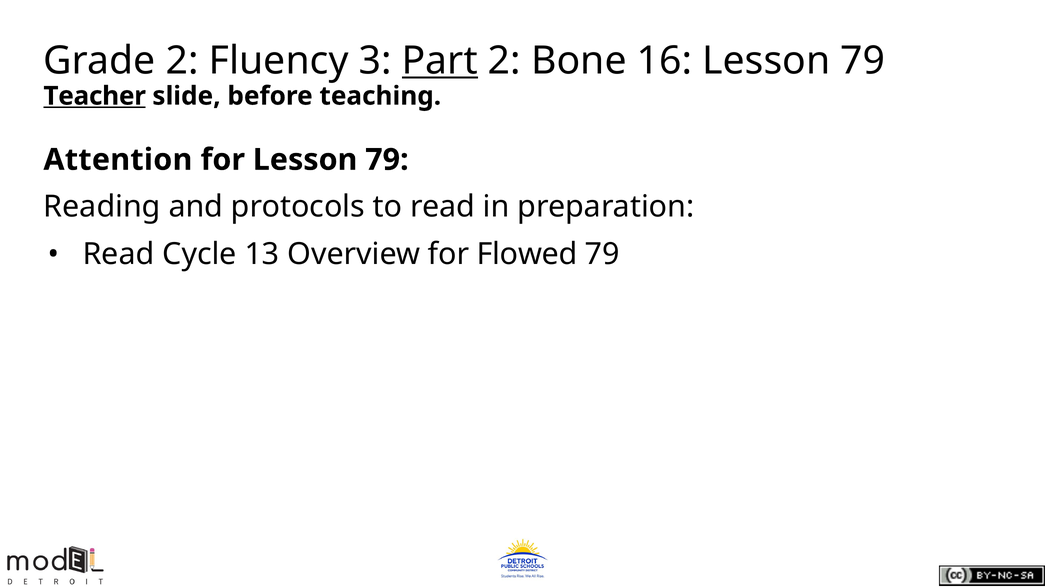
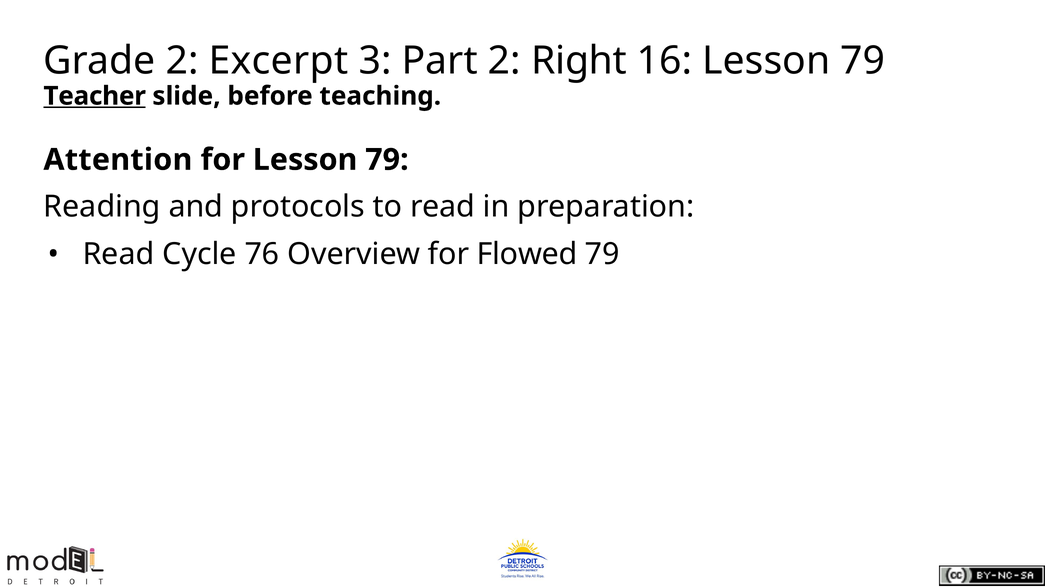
Fluency: Fluency -> Excerpt (279, 61)
Part underline: present -> none (440, 61)
Bone: Bone -> Right (579, 61)
13: 13 -> 76 (262, 254)
